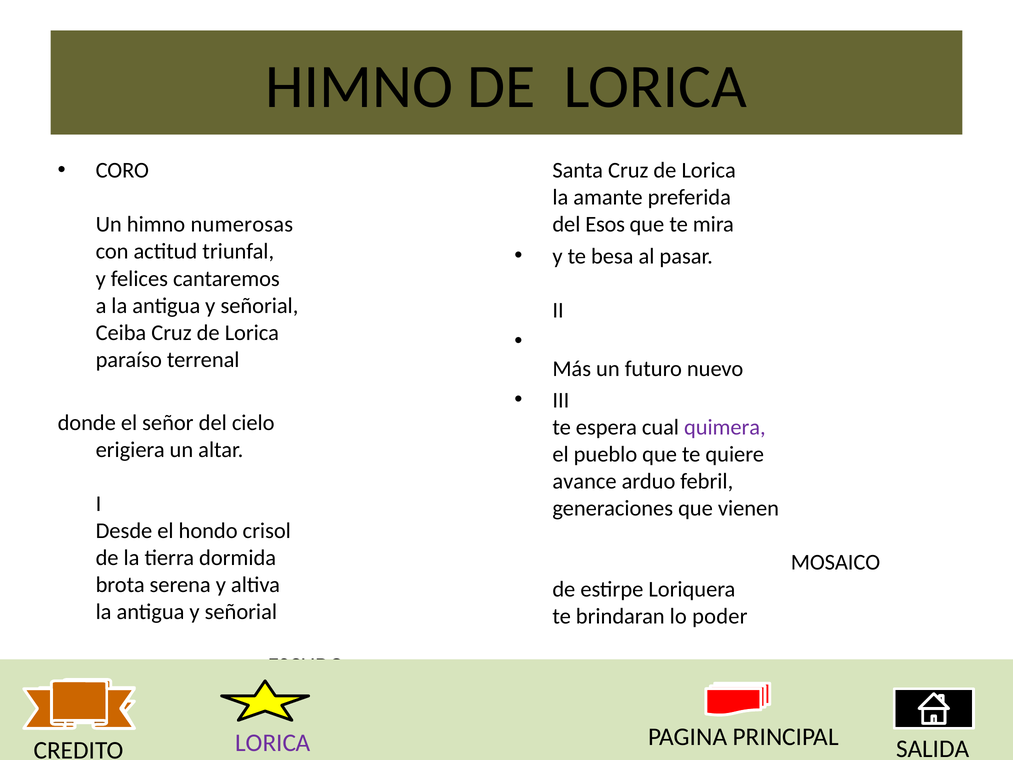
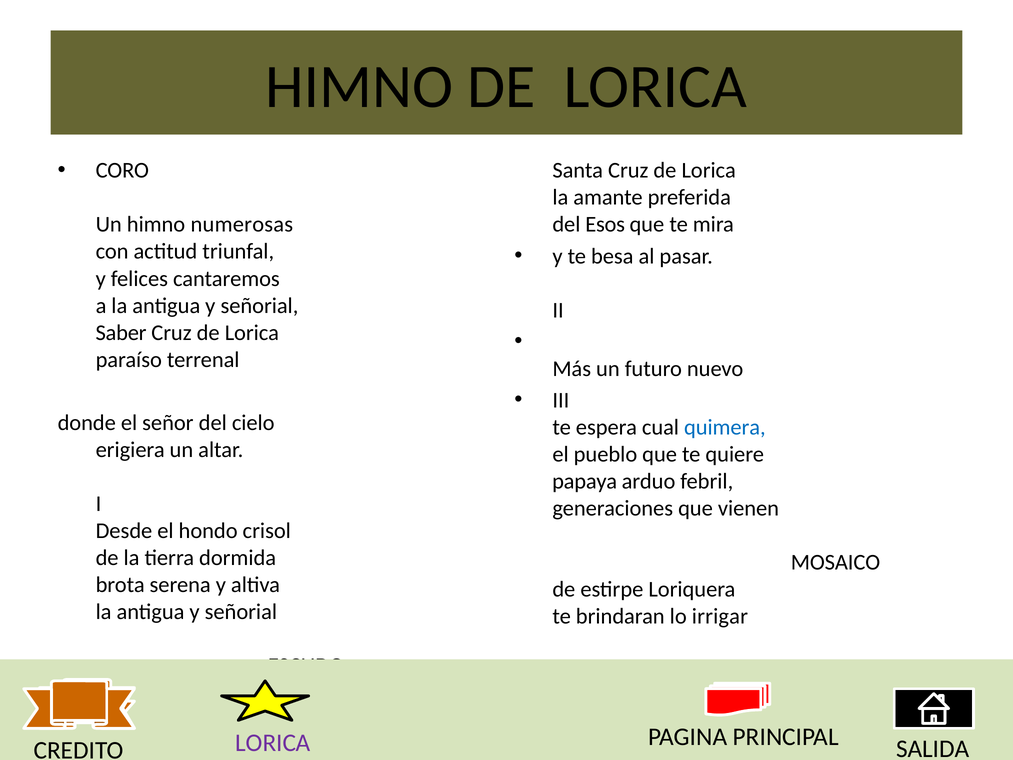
Ceiba: Ceiba -> Saber (121, 332)
quimera colour: purple -> blue (725, 427)
avance: avance -> papaya (585, 481)
poder: poder -> irrigar (720, 616)
